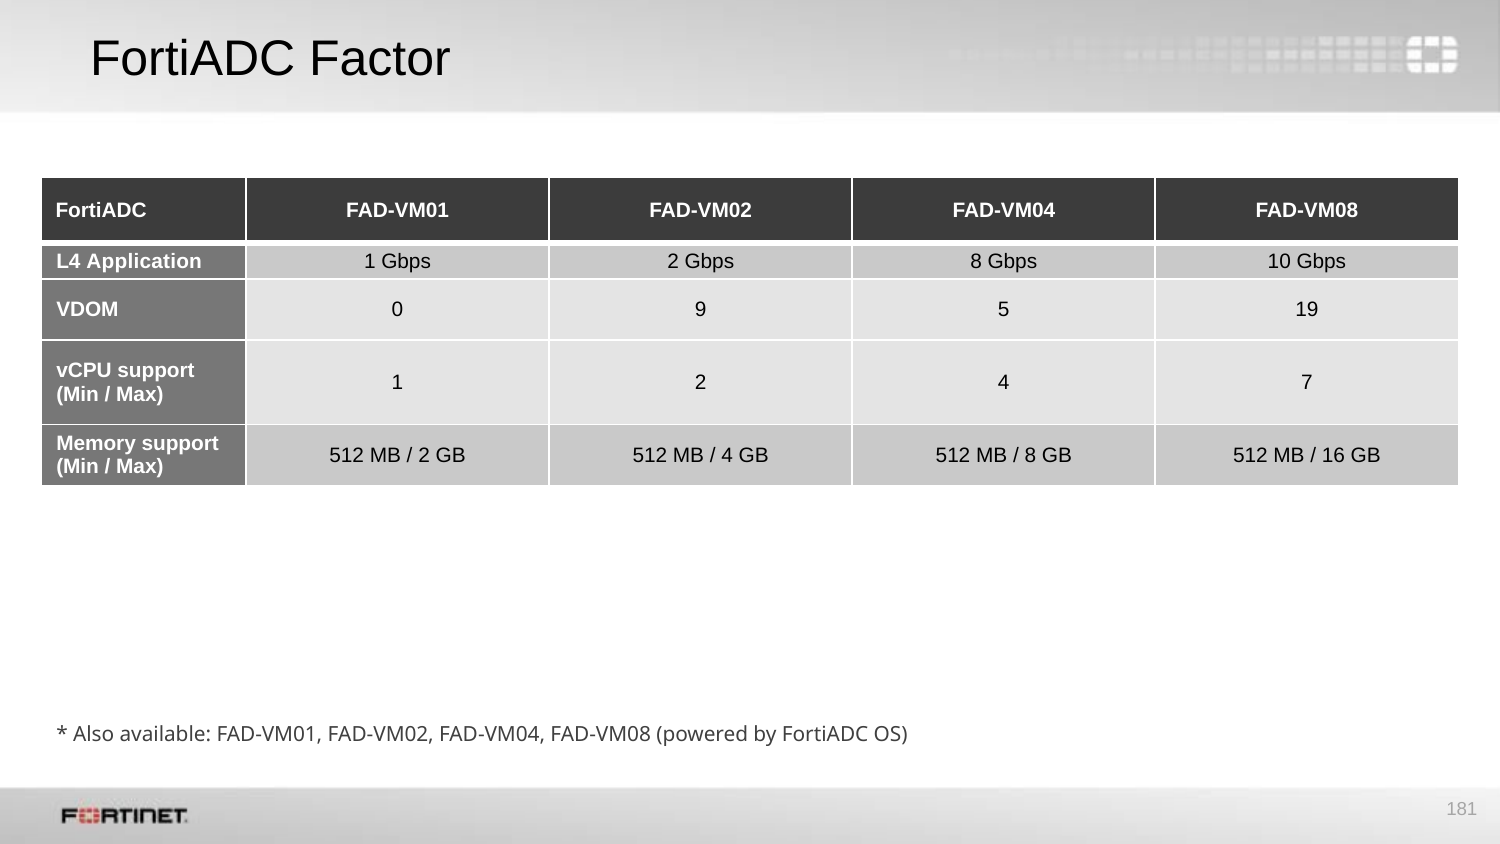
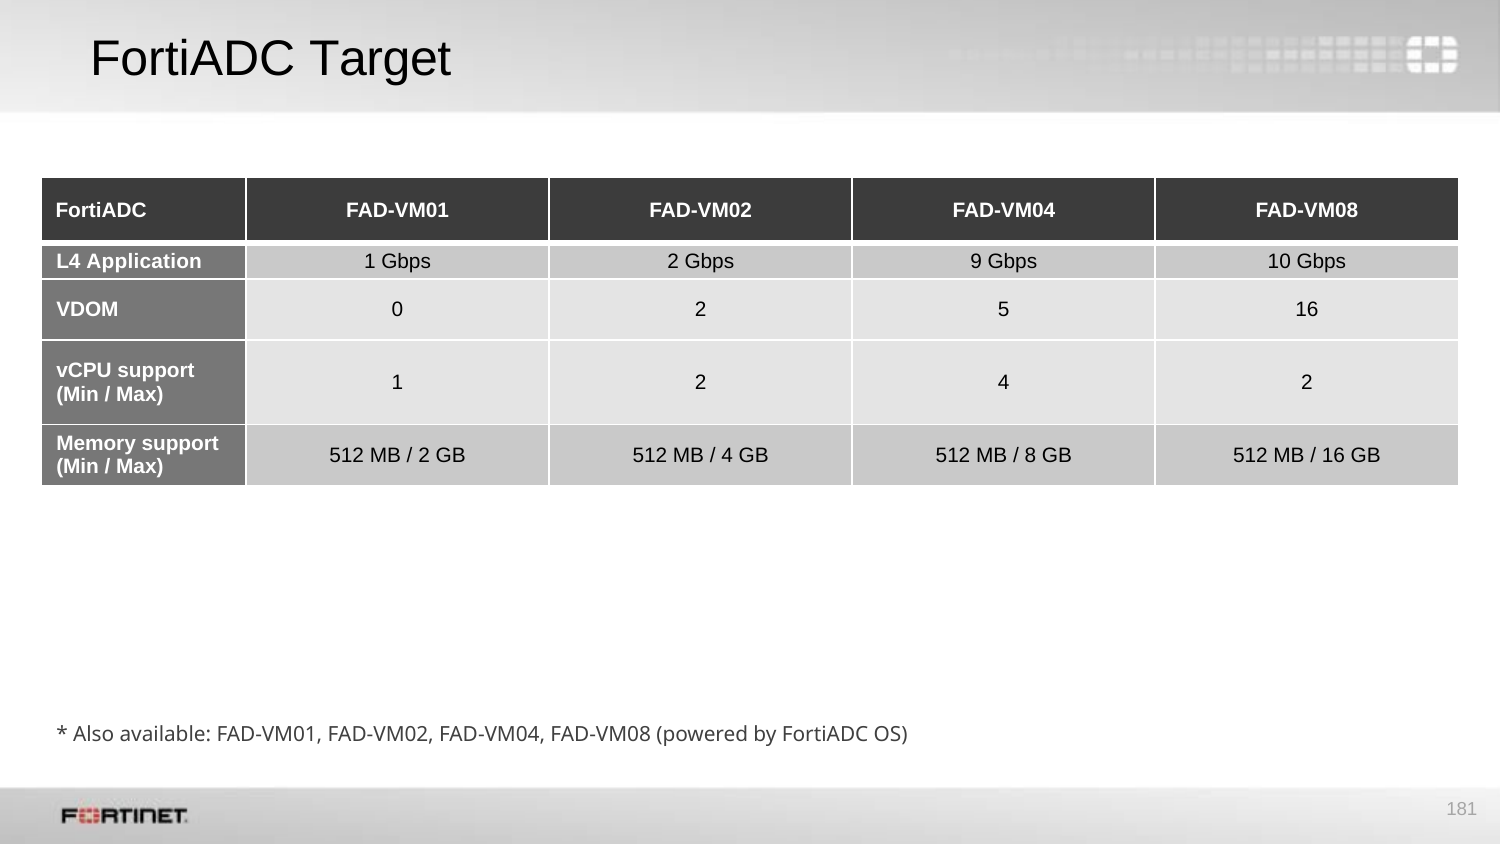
Factor: Factor -> Target (380, 59)
Gbps 8: 8 -> 9 (976, 261)
0 9: 9 -> 2 (701, 310)
5 19: 19 -> 16 (1307, 310)
4 7: 7 -> 2 (1307, 382)
